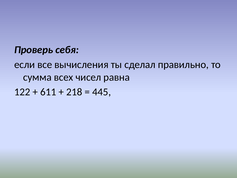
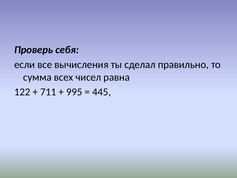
611: 611 -> 711 (48, 92)
218: 218 -> 995 (74, 92)
